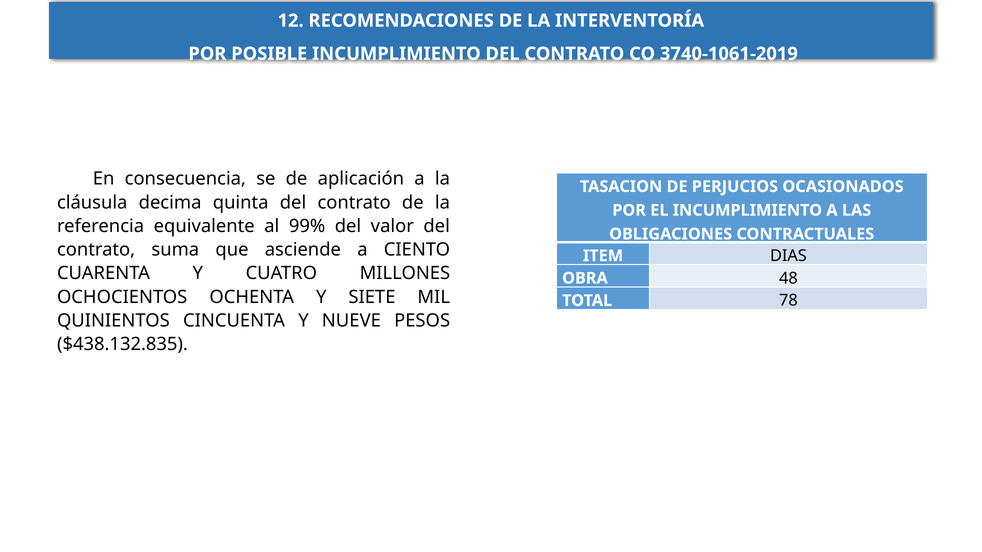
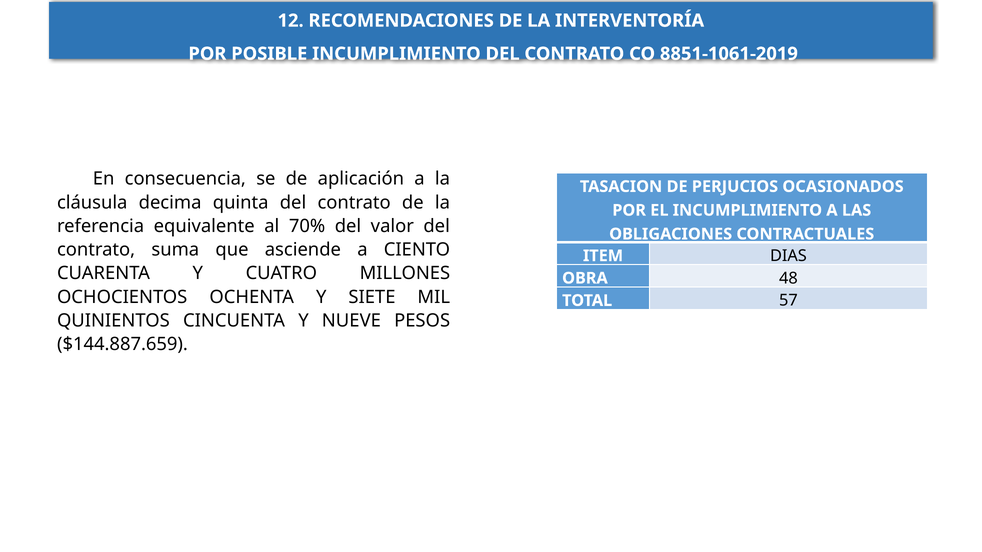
3740-1061-2019: 3740-1061-2019 -> 8851-1061-2019 (729, 54)
99%: 99% -> 70% (307, 226)
78: 78 -> 57 (788, 301)
$438.132.835: $438.132.835 -> $144.887.659 (122, 344)
